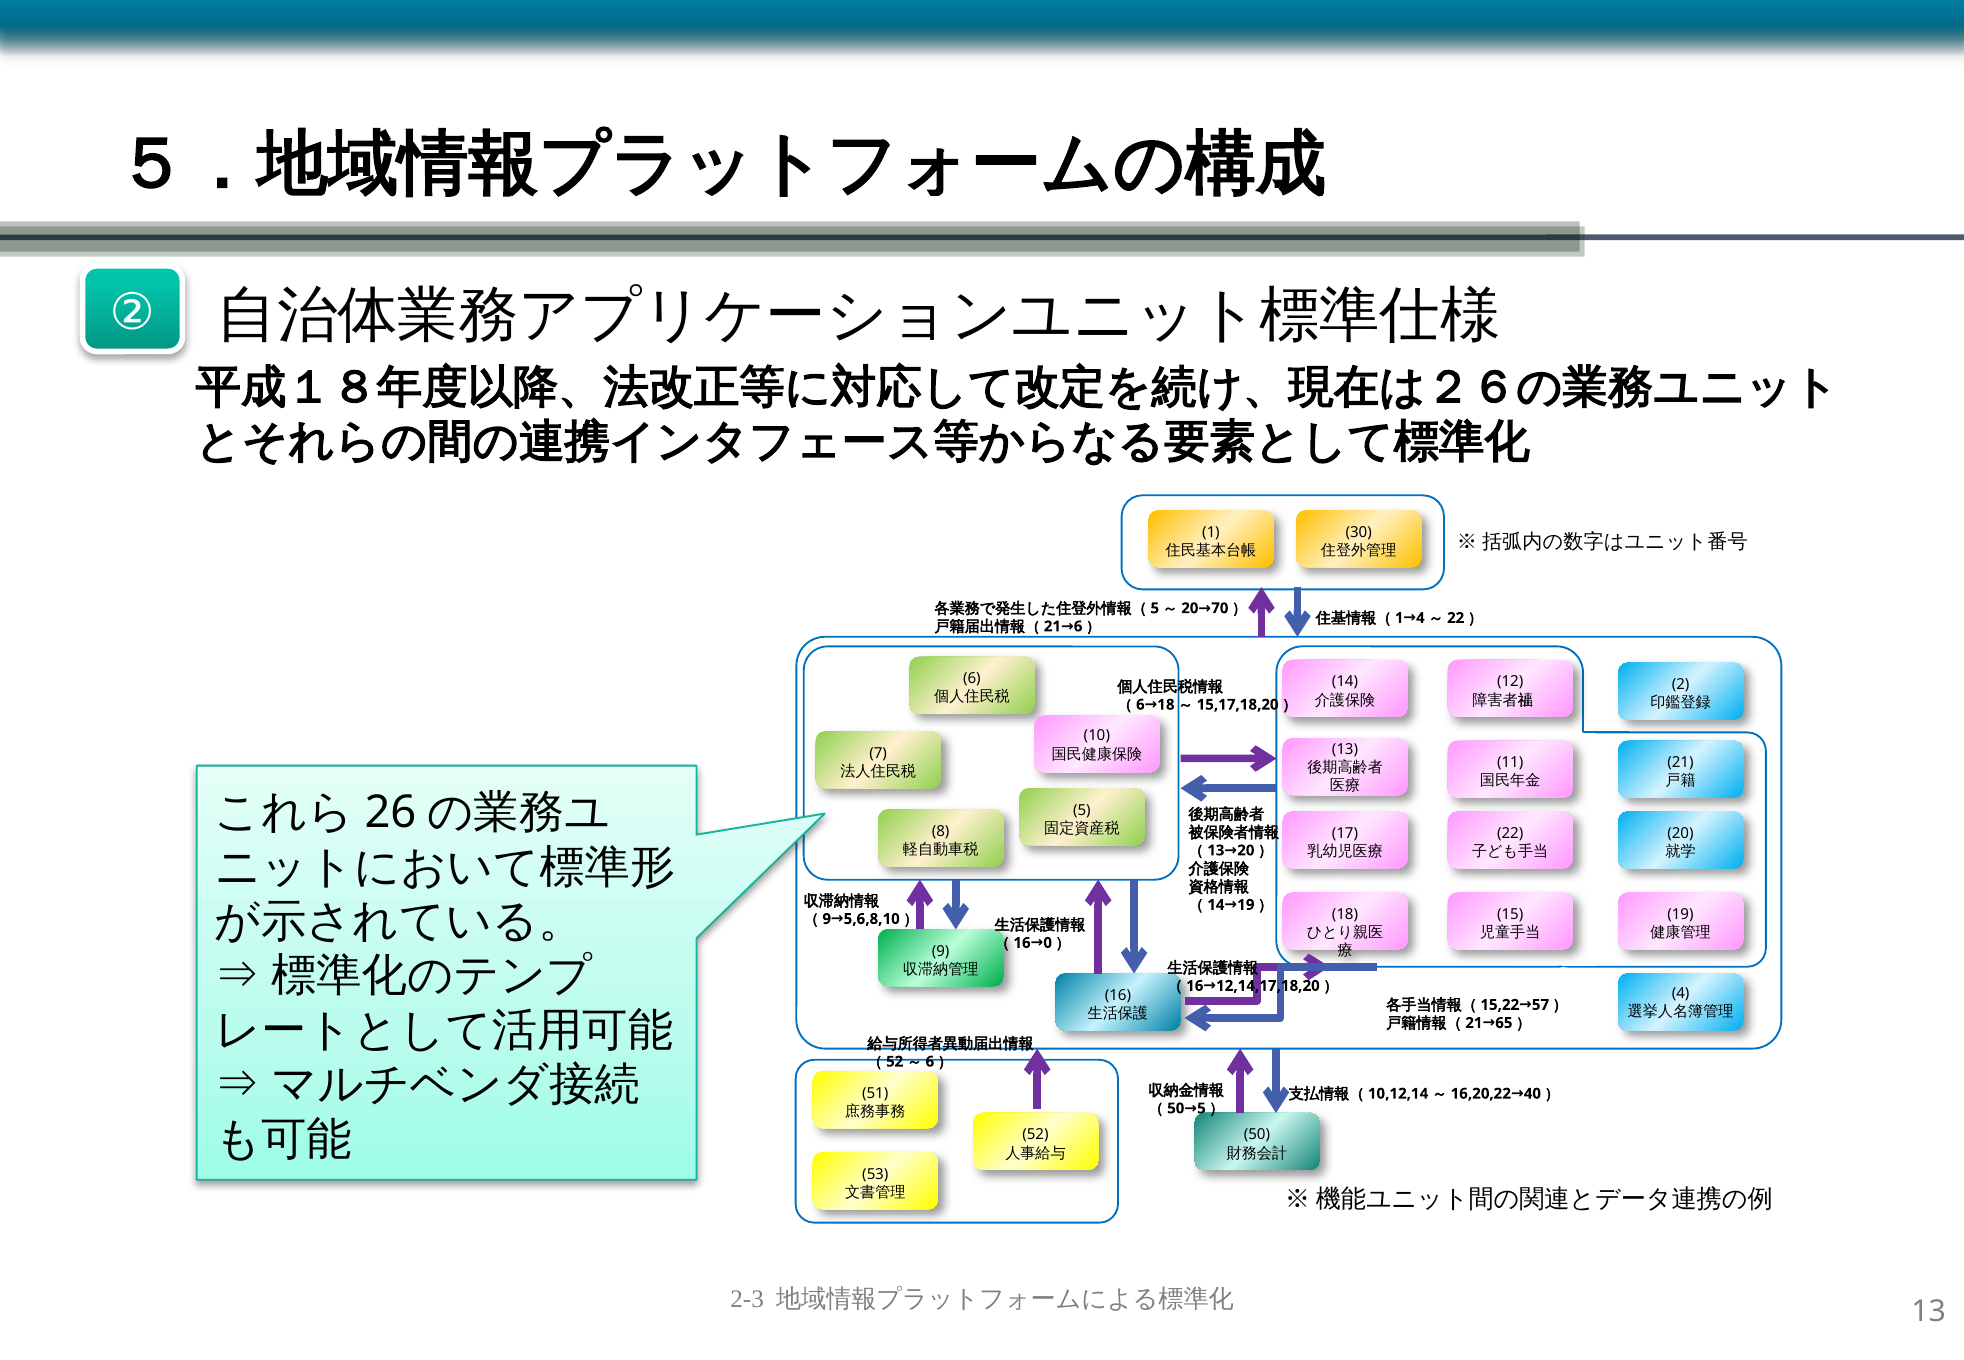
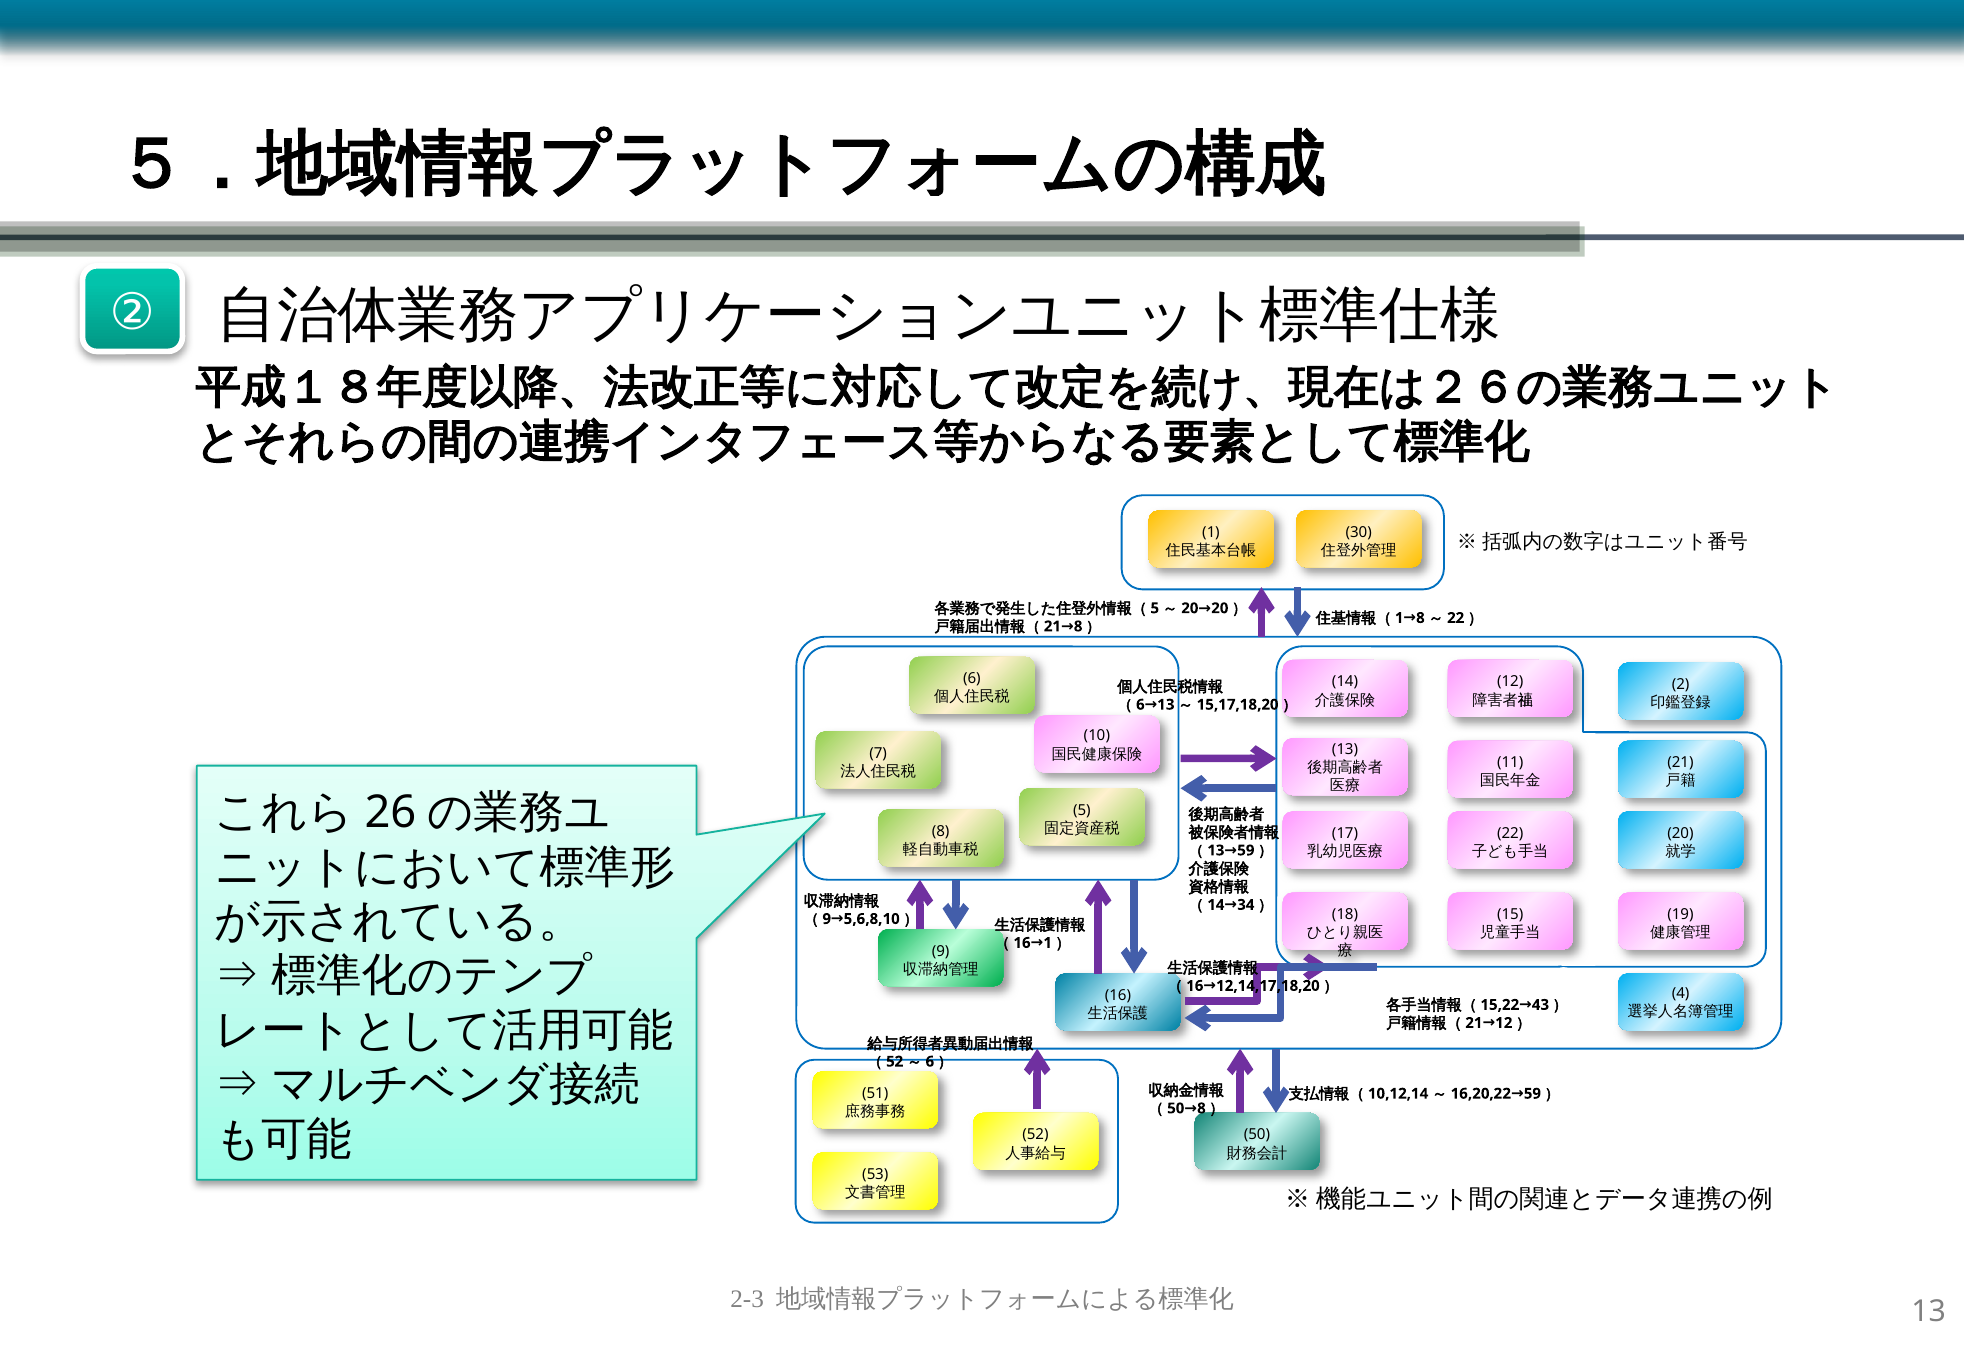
70: 70 -> 20 (1220, 608)
4: 4 -> 8 (1420, 618)
6: 6 -> 8 (1078, 626)
18: 18 -> 13 (1166, 704)
20: 20 -> 59 (1246, 850)
19: 19 -> 34 (1246, 905)
0: 0 -> 1 (1048, 943)
57: 57 -> 43 (1541, 1005)
65: 65 -> 12 (1504, 1023)
40: 40 -> 59 (1532, 1093)
5: 5 -> 8 (1201, 1108)
